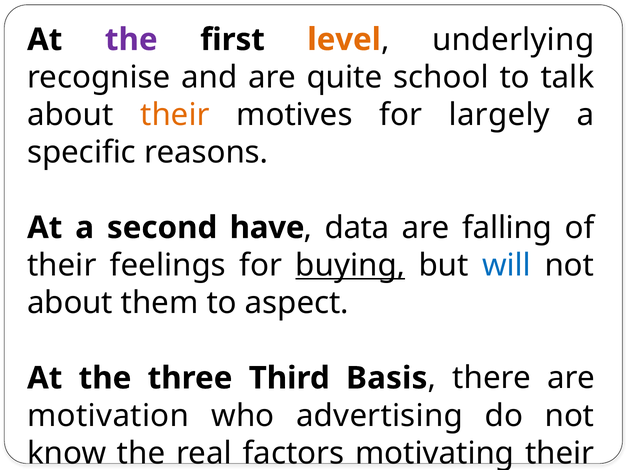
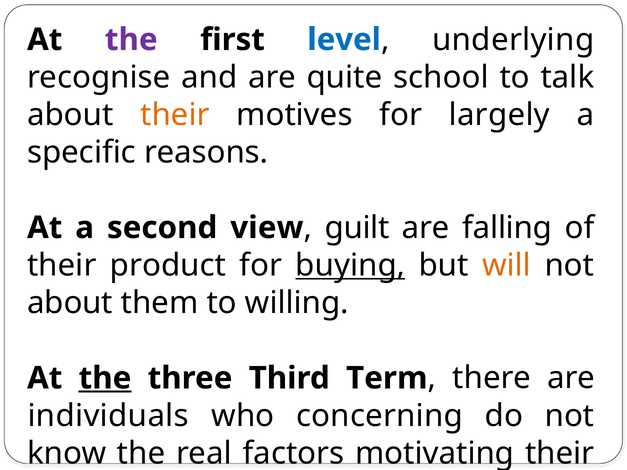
level colour: orange -> blue (344, 40)
have: have -> view (267, 228)
data: data -> guilt (357, 228)
feelings: feelings -> product (168, 265)
will colour: blue -> orange (507, 265)
aspect: aspect -> willing (297, 303)
the underline: none -> present (105, 378)
Basis: Basis -> Term (387, 378)
motivation: motivation -> individuals (108, 416)
advertising: advertising -> concerning (380, 416)
